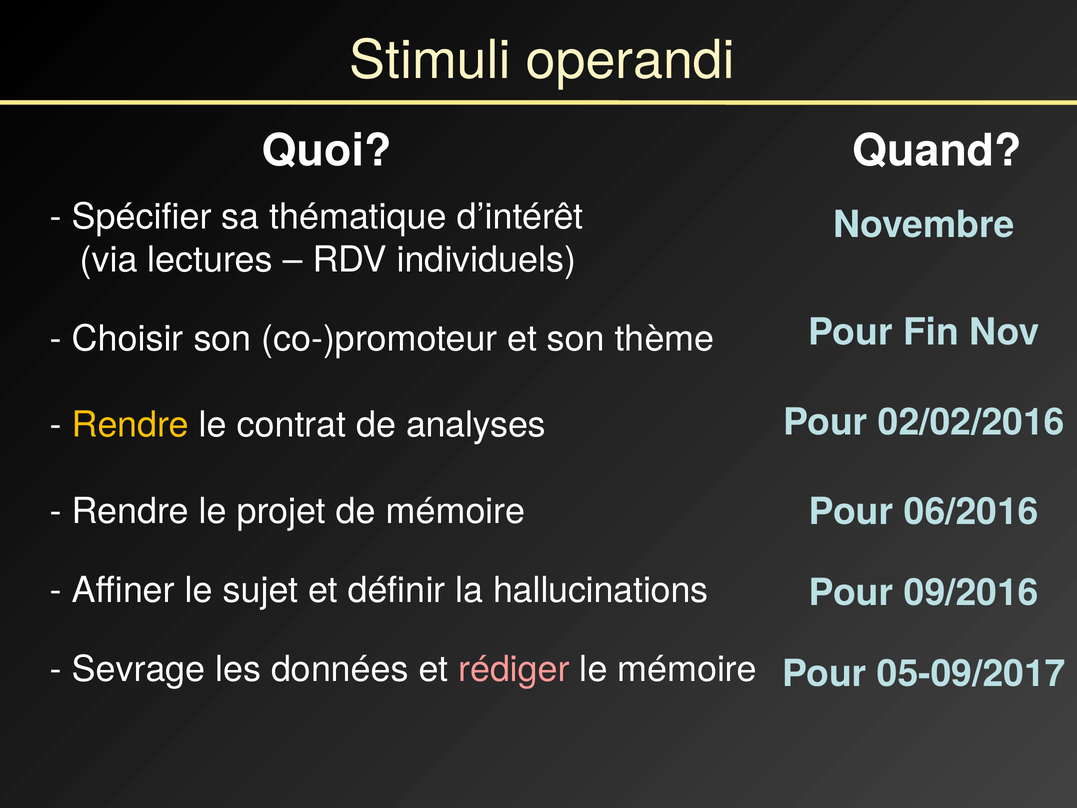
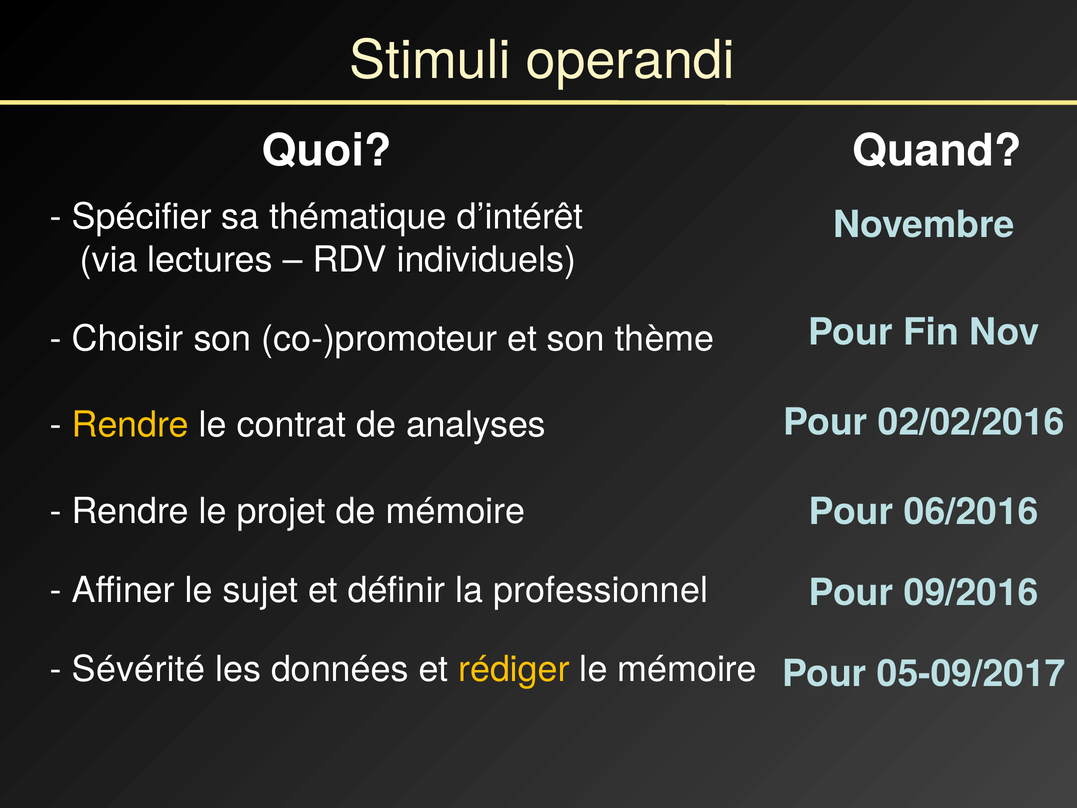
hallucinations: hallucinations -> professionnel (601, 590)
Sevrage: Sevrage -> Sévérité (138, 669)
rédiger colour: pink -> yellow (514, 669)
